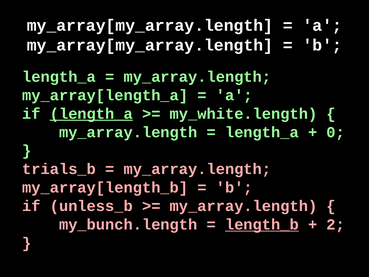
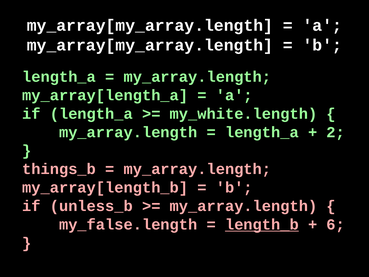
length_a underline: present -> none (91, 114)
0: 0 -> 2 (336, 132)
trials_b: trials_b -> things_b (59, 169)
my_bunch.length: my_bunch.length -> my_false.length (128, 224)
2: 2 -> 6 (336, 224)
